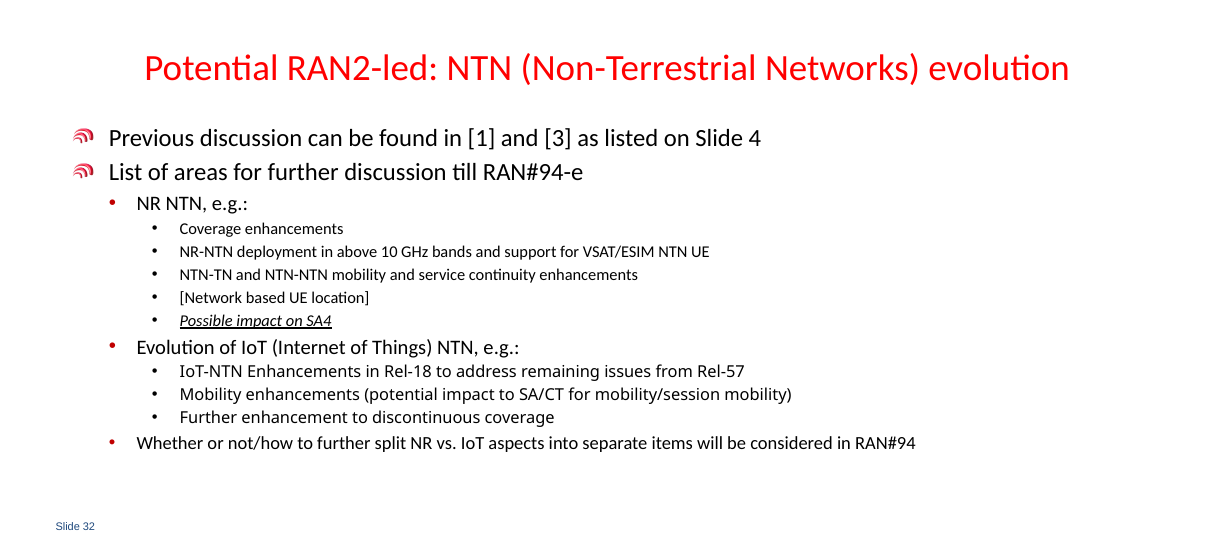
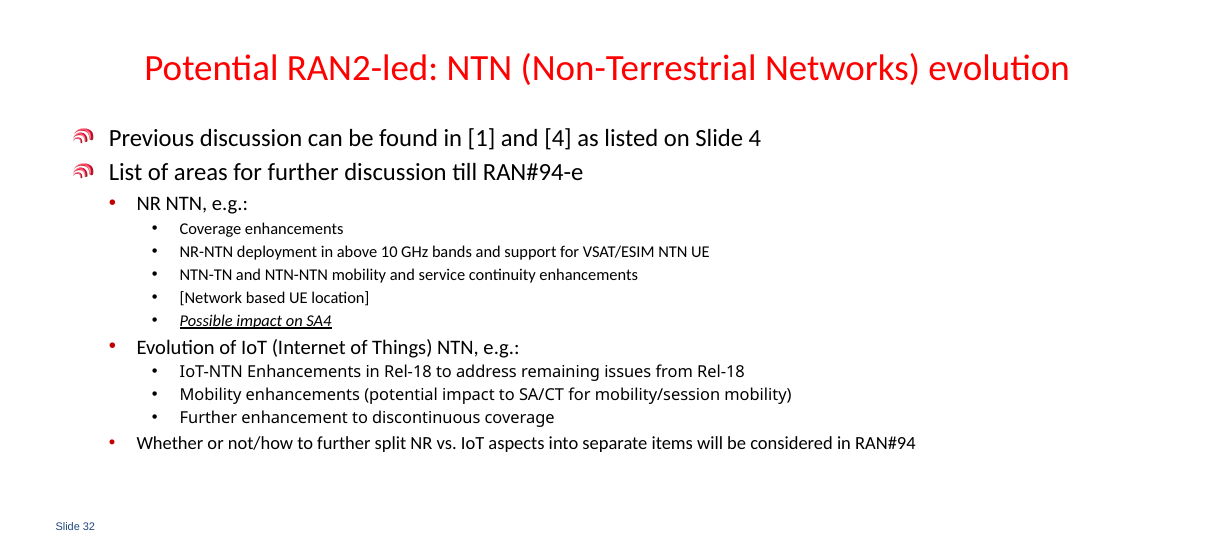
and 3: 3 -> 4 (558, 138)
from Rel-57: Rel-57 -> Rel-18 (721, 372)
